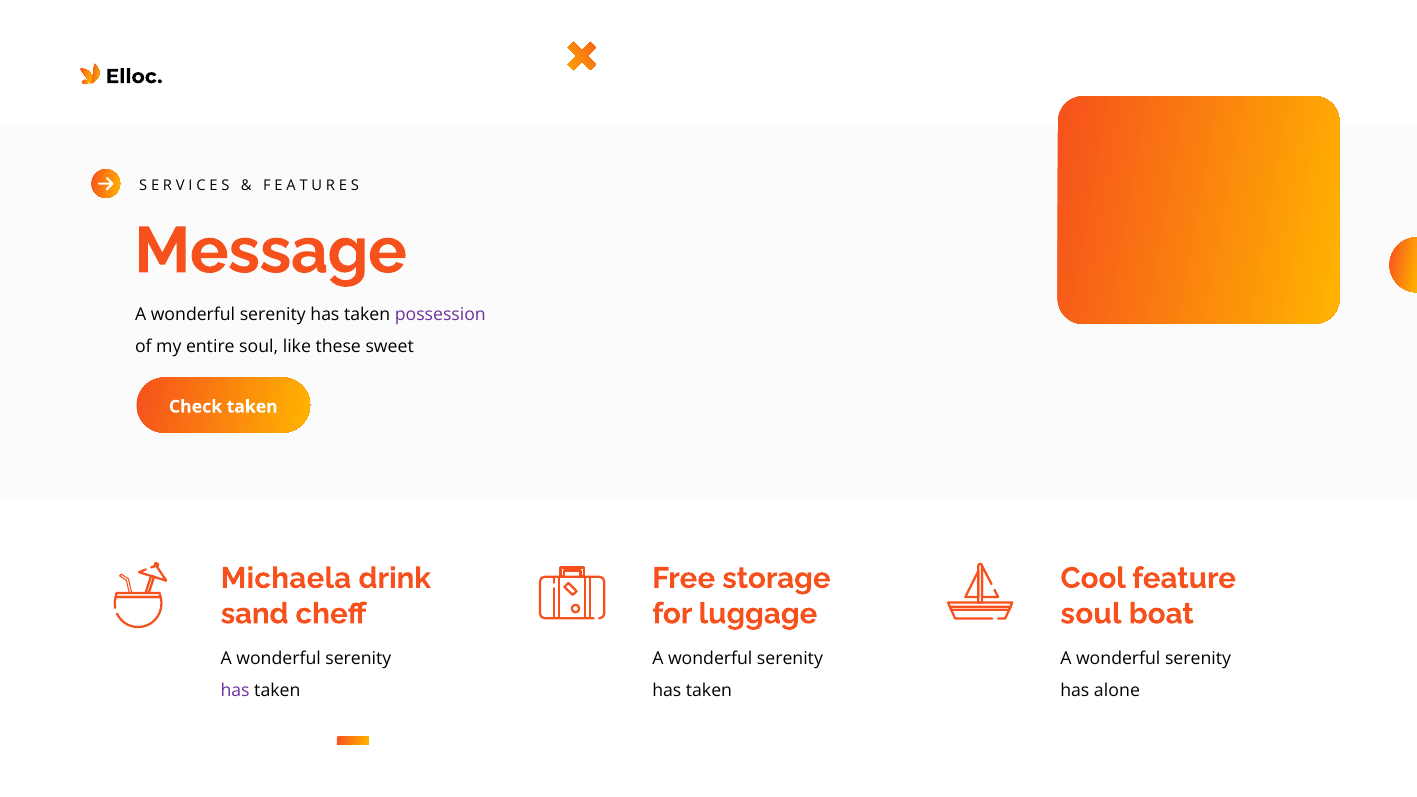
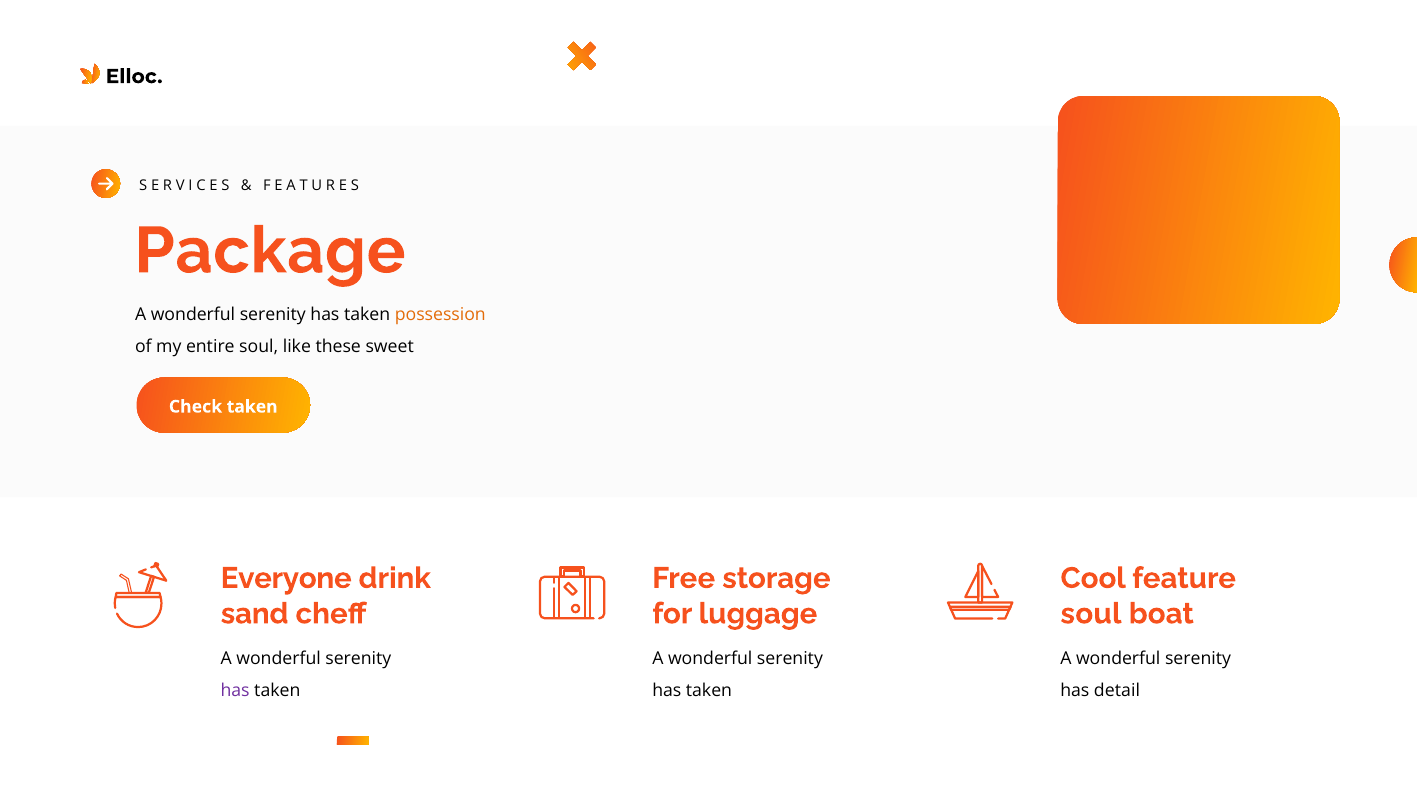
Message: Message -> Package (270, 251)
possession colour: purple -> orange (440, 315)
Michaela: Michaela -> Everyone (286, 578)
alone: alone -> detail (1117, 691)
